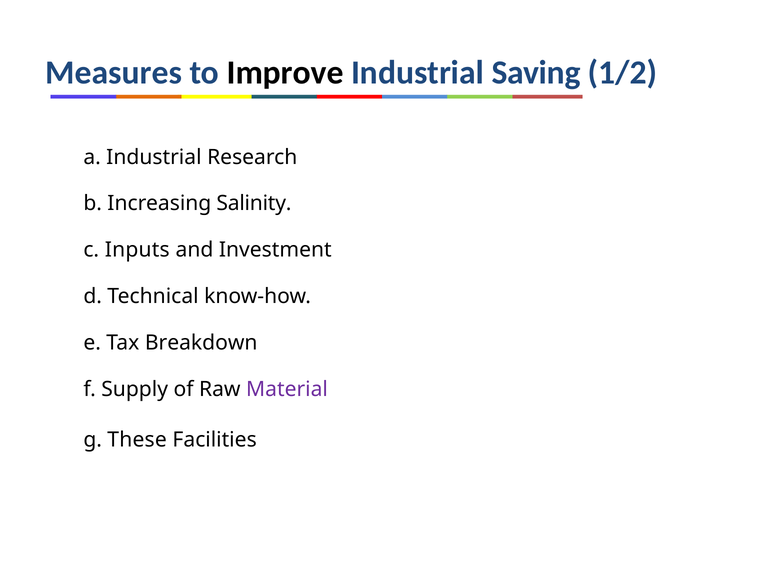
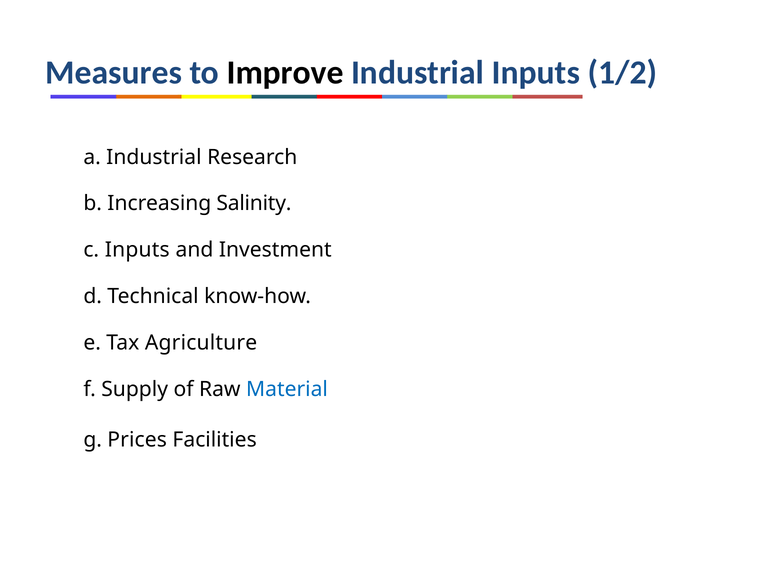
Industrial Saving: Saving -> Inputs (536, 73)
Breakdown: Breakdown -> Agriculture (201, 342)
Material colour: purple -> blue (287, 389)
These: These -> Prices (137, 439)
